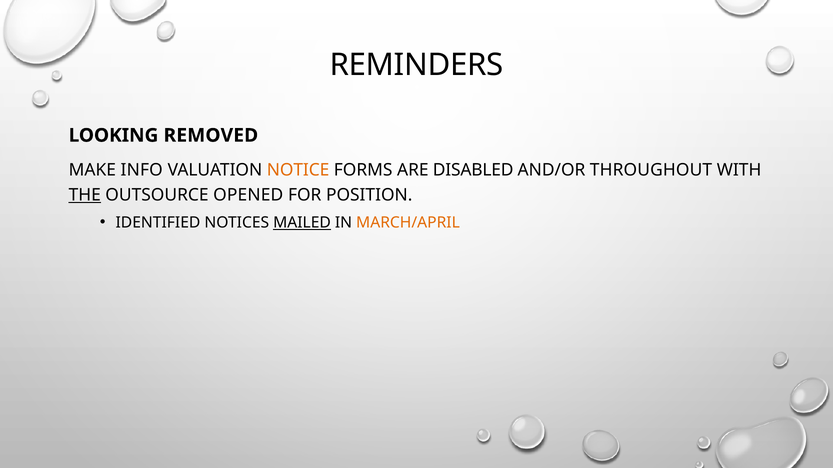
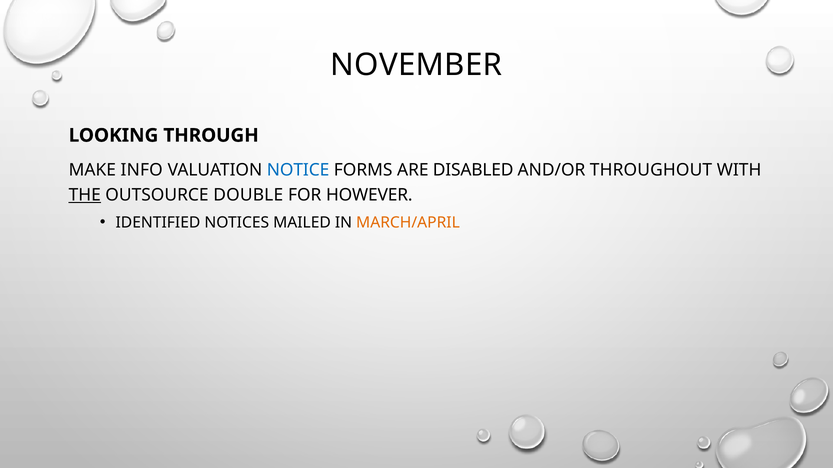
REMINDERS: REMINDERS -> NOVEMBER (416, 65)
REMOVED: REMOVED -> THROUGH (211, 136)
NOTICE colour: orange -> blue (298, 170)
OPENED: OPENED -> DOUBLE (248, 195)
POSITION: POSITION -> HOWEVER (369, 195)
MAILED underline: present -> none (302, 223)
